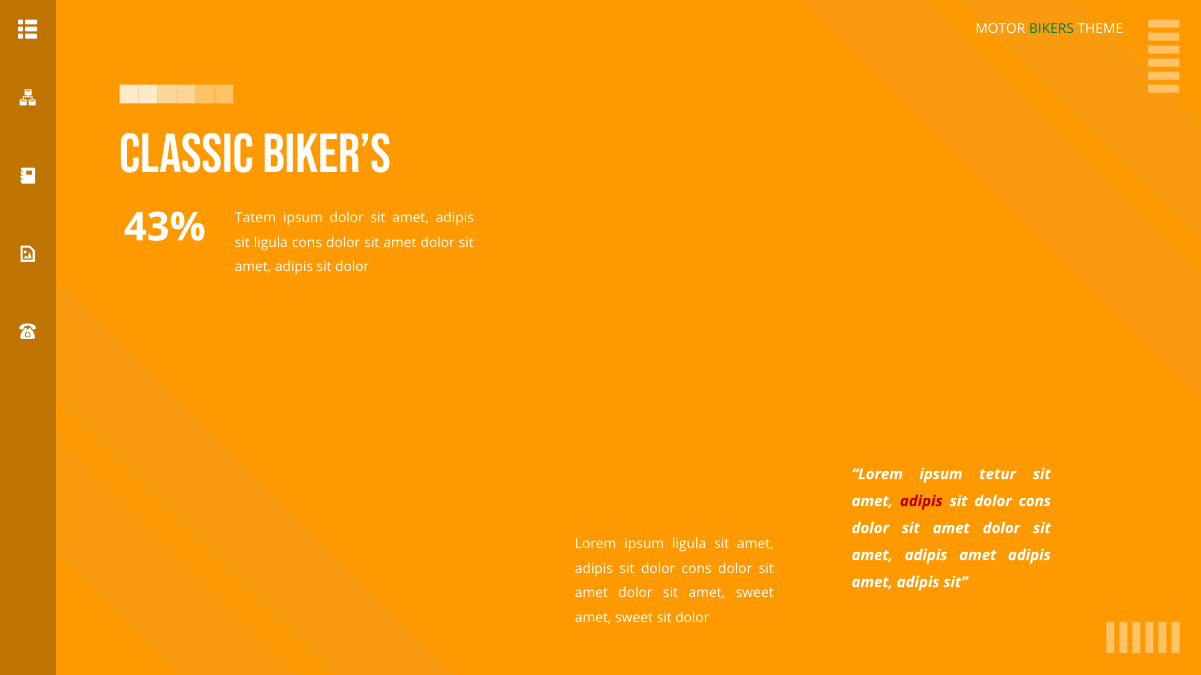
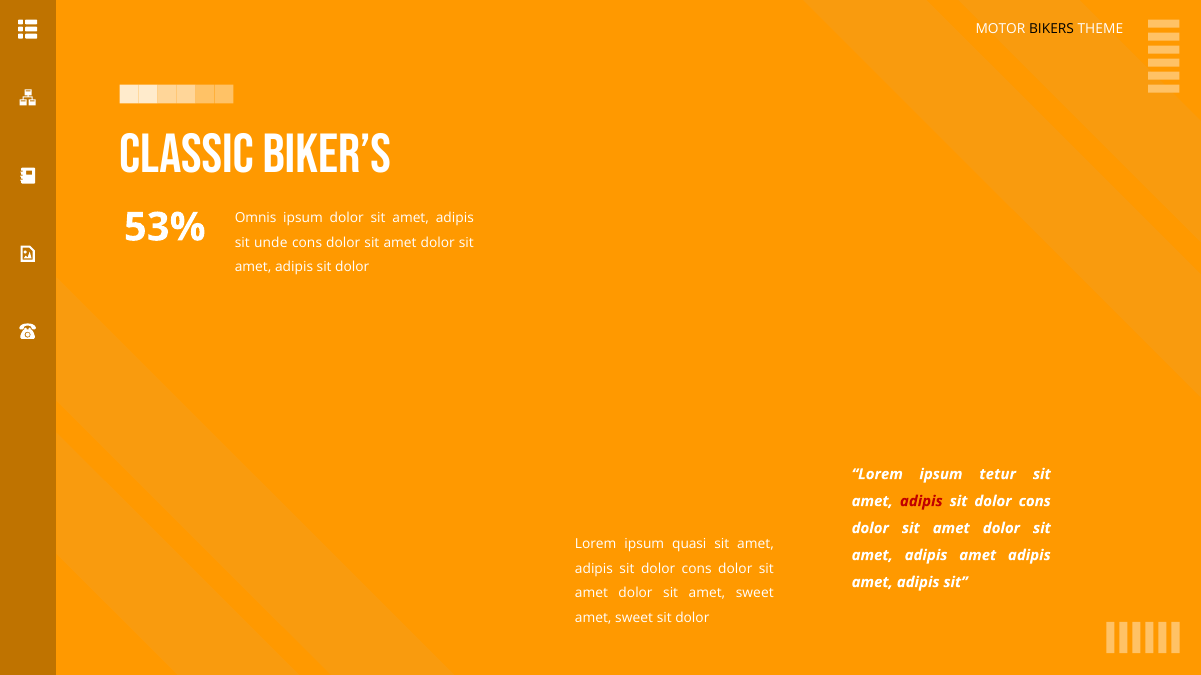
BIKERS colour: green -> black (1052, 29)
43%: 43% -> 53% (165, 227)
Tatem: Tatem -> Omnis (256, 218)
sit ligula: ligula -> unde (271, 243)
ipsum ligula: ligula -> quasi (689, 544)
